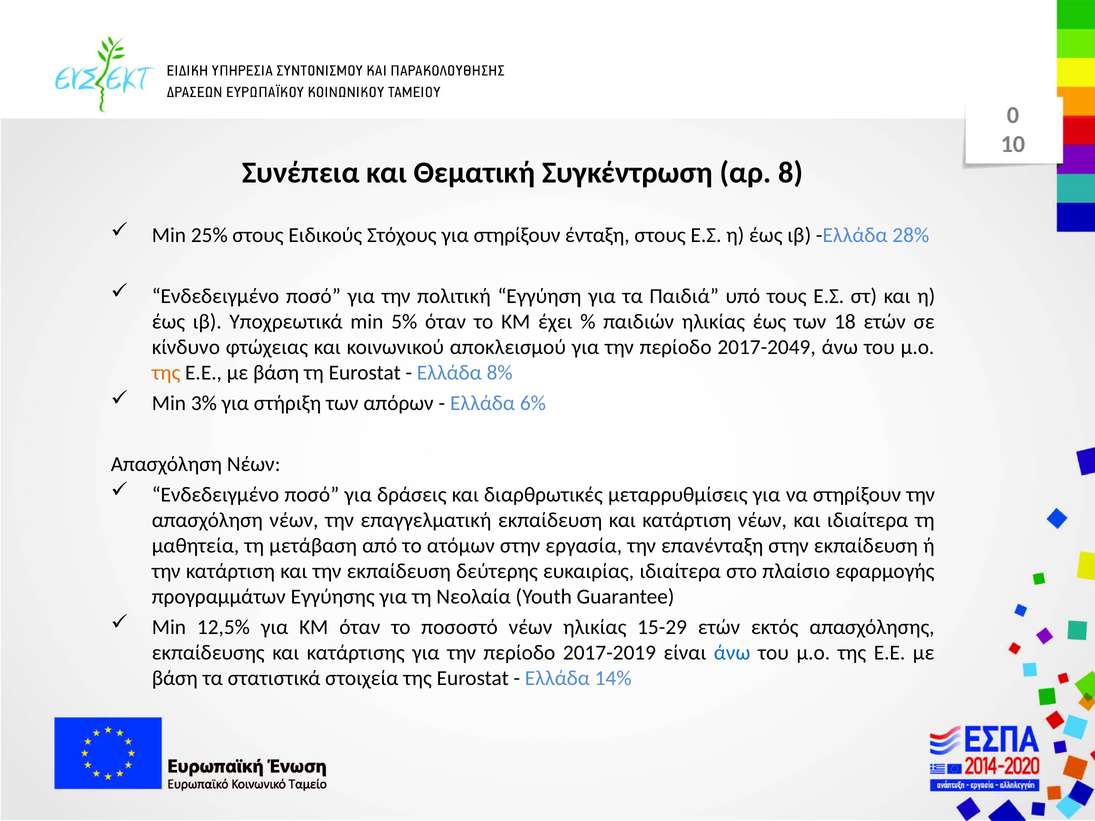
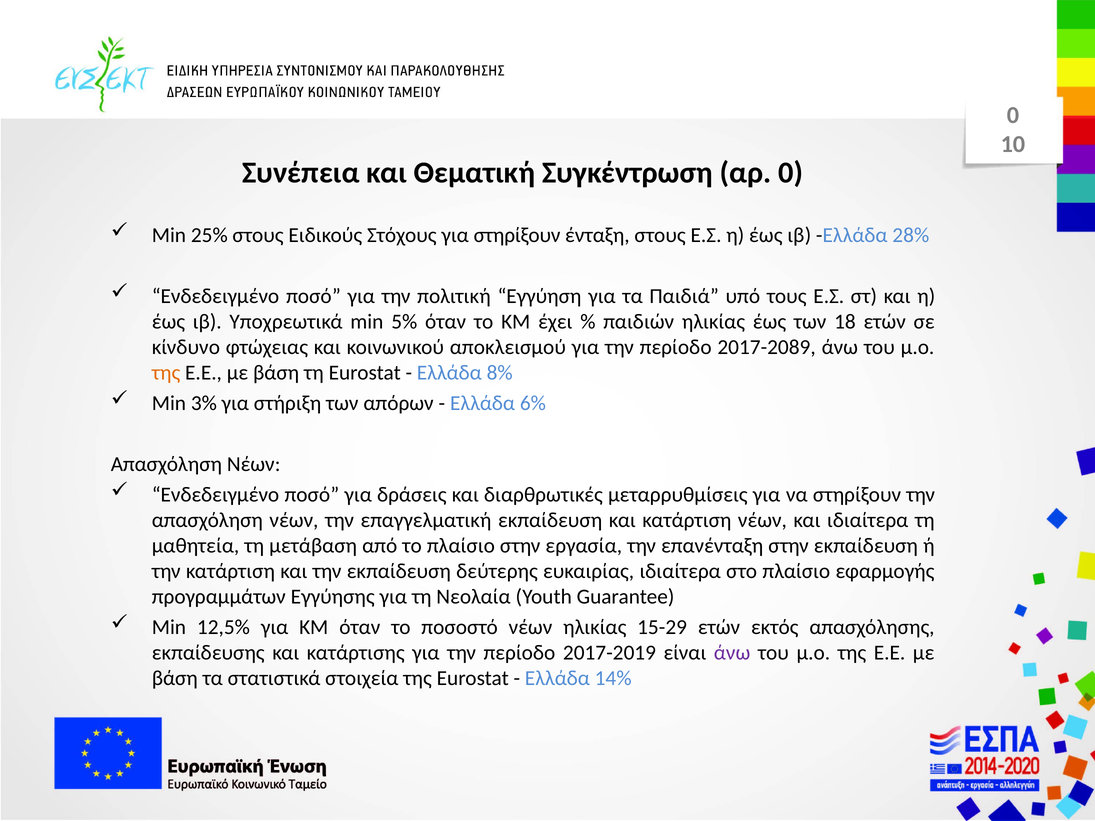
αρ 8: 8 -> 0 (791, 173)
2017-2049: 2017-2049 -> 2017-2089 (767, 347)
το ατόμων: ατόμων -> πλαίσιο (461, 546)
άνω colour: blue -> purple (732, 653)
